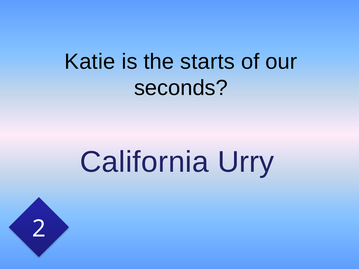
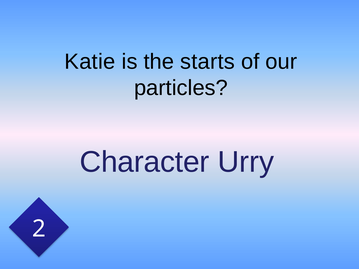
seconds: seconds -> particles (181, 88)
California: California -> Character (145, 162)
